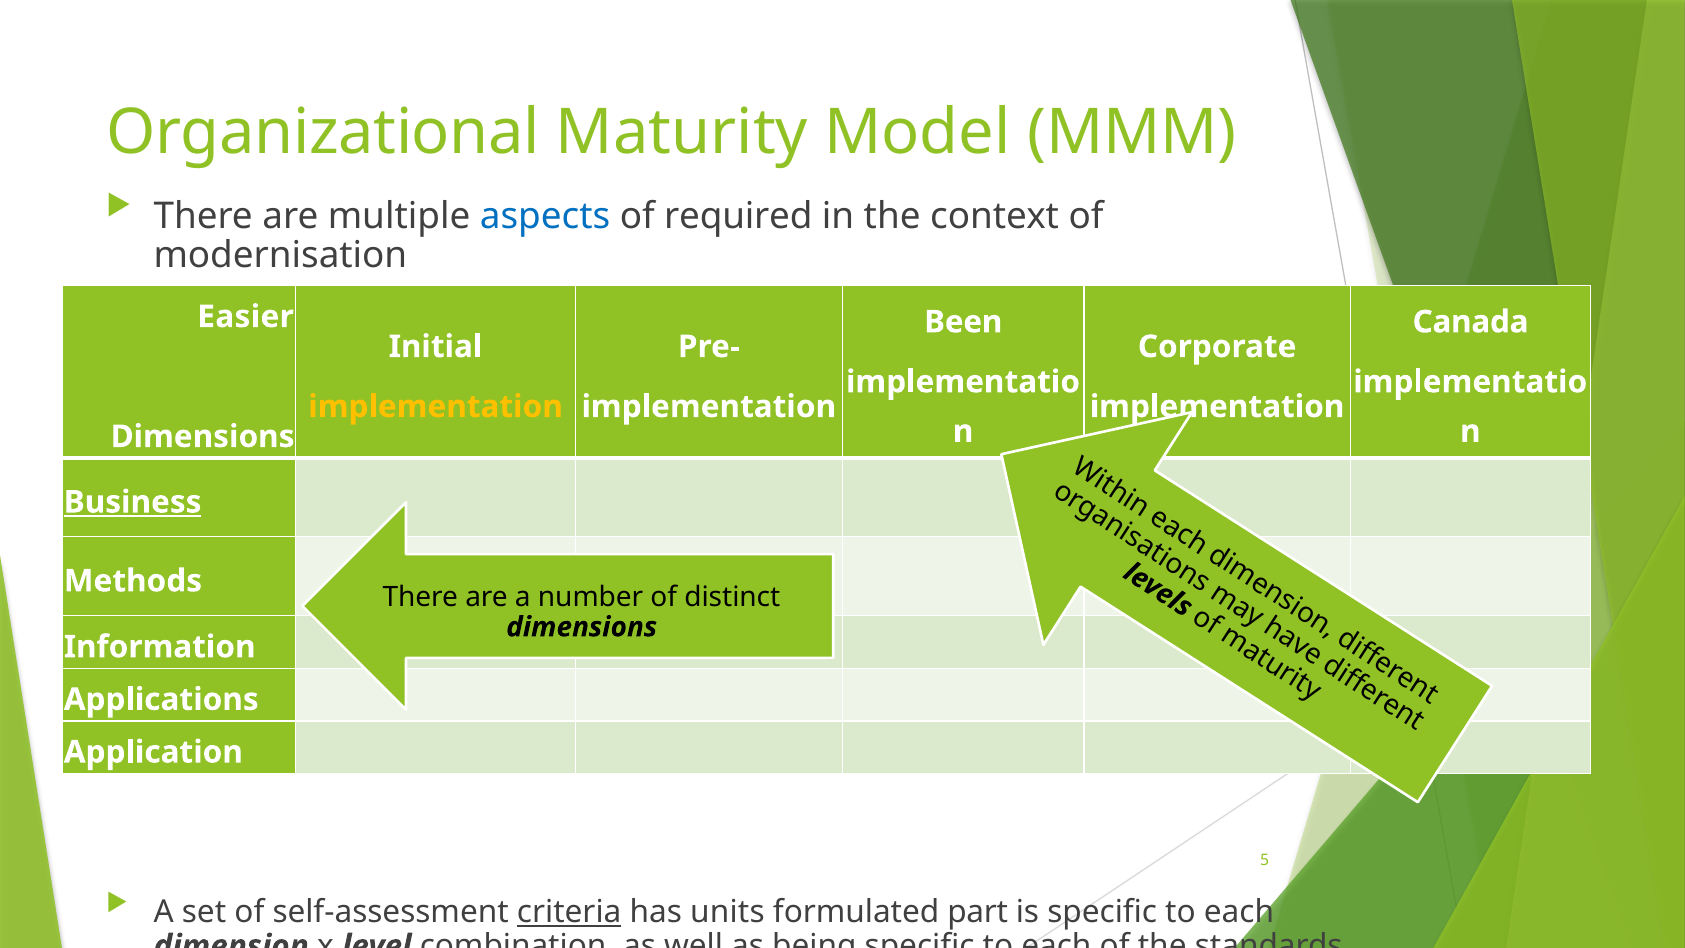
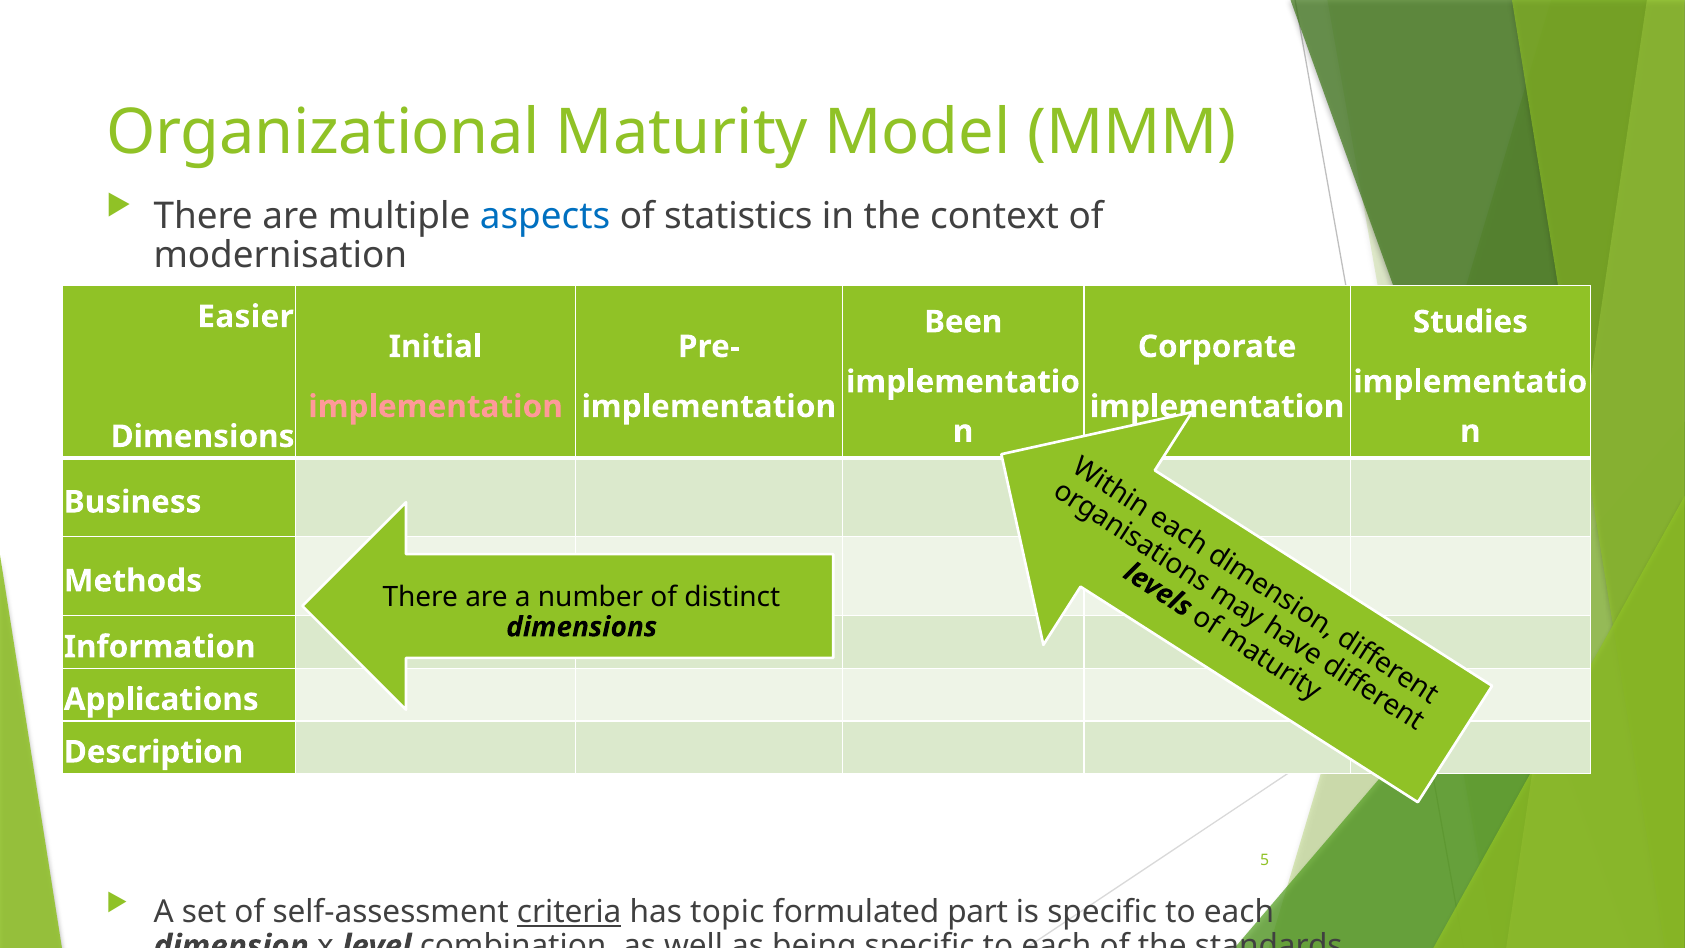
required: required -> statistics (738, 216)
Canada: Canada -> Studies (1470, 322)
implementation colour: yellow -> pink (436, 407)
Business underline: present -> none (133, 502)
Application: Application -> Description (153, 752)
units: units -> topic (727, 912)
